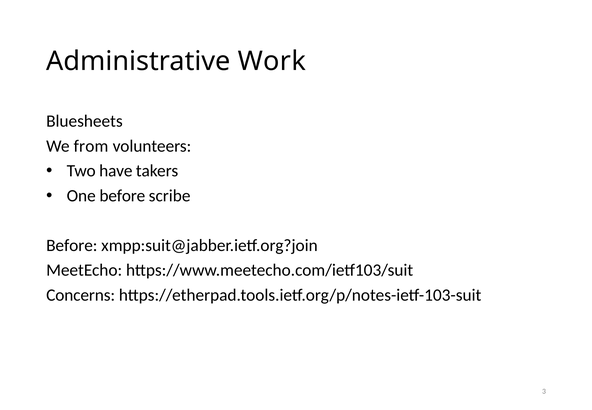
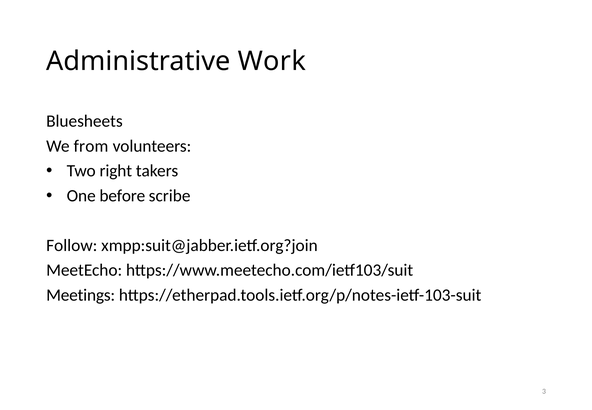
have: have -> right (116, 171)
Before: Before -> Follow (72, 245)
Concerns: Concerns -> Meetings (81, 295)
